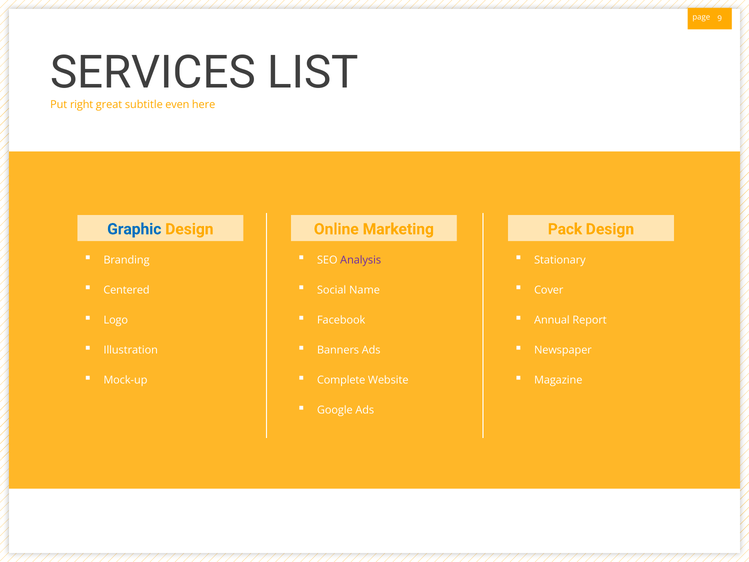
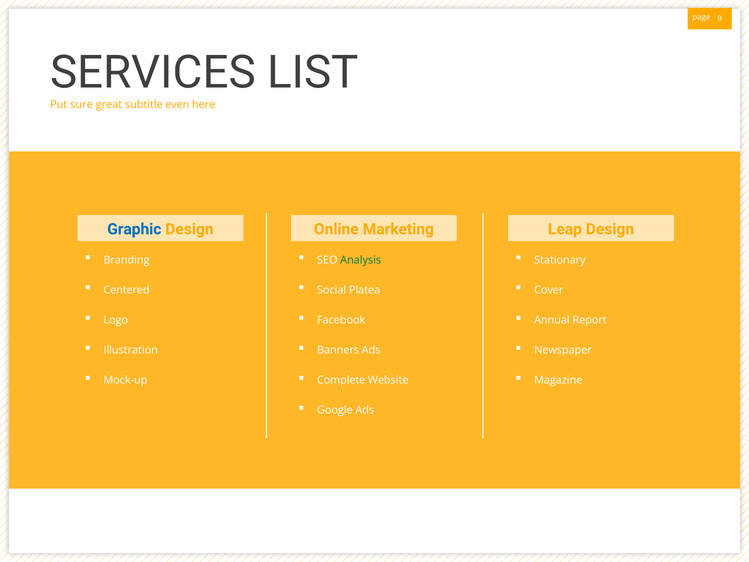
right: right -> sure (82, 104)
Pack: Pack -> Leap (565, 229)
Analysis colour: purple -> green (361, 260)
Name: Name -> Platea (365, 290)
